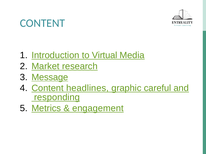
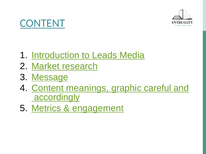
CONTENT underline: none -> present (42, 23)
Virtual: Virtual -> Leads (105, 55)
headlines: headlines -> meanings (87, 88)
responding: responding -> accordingly (57, 98)
